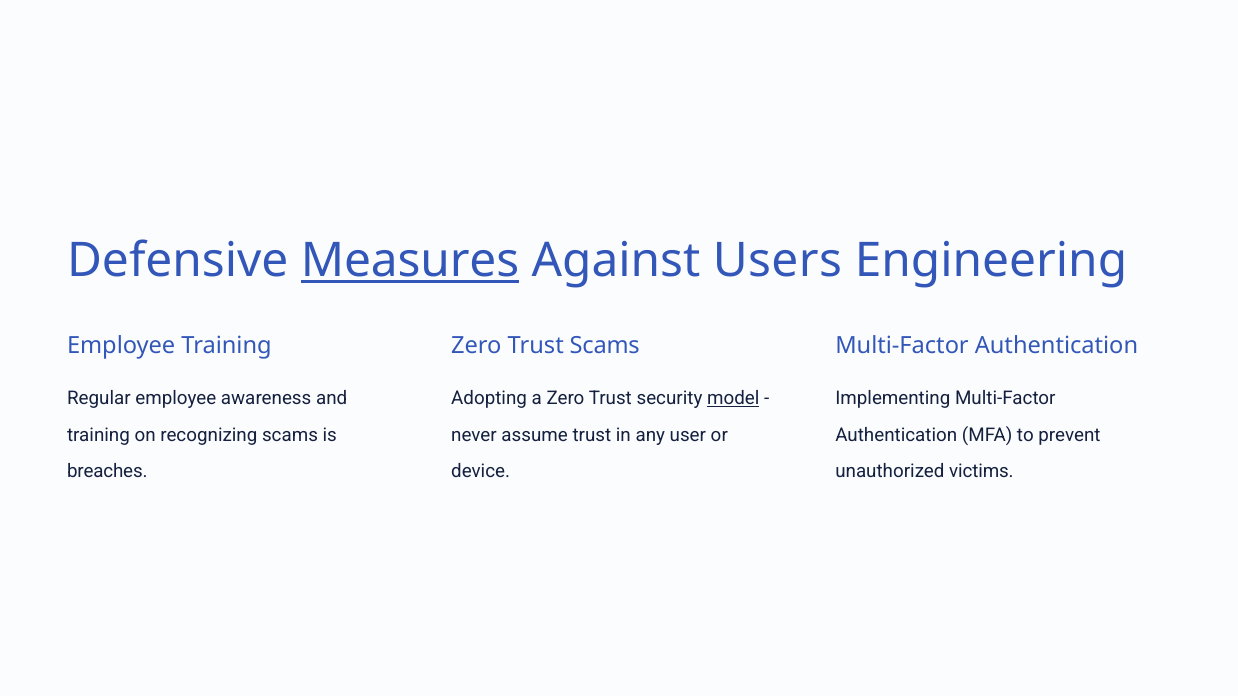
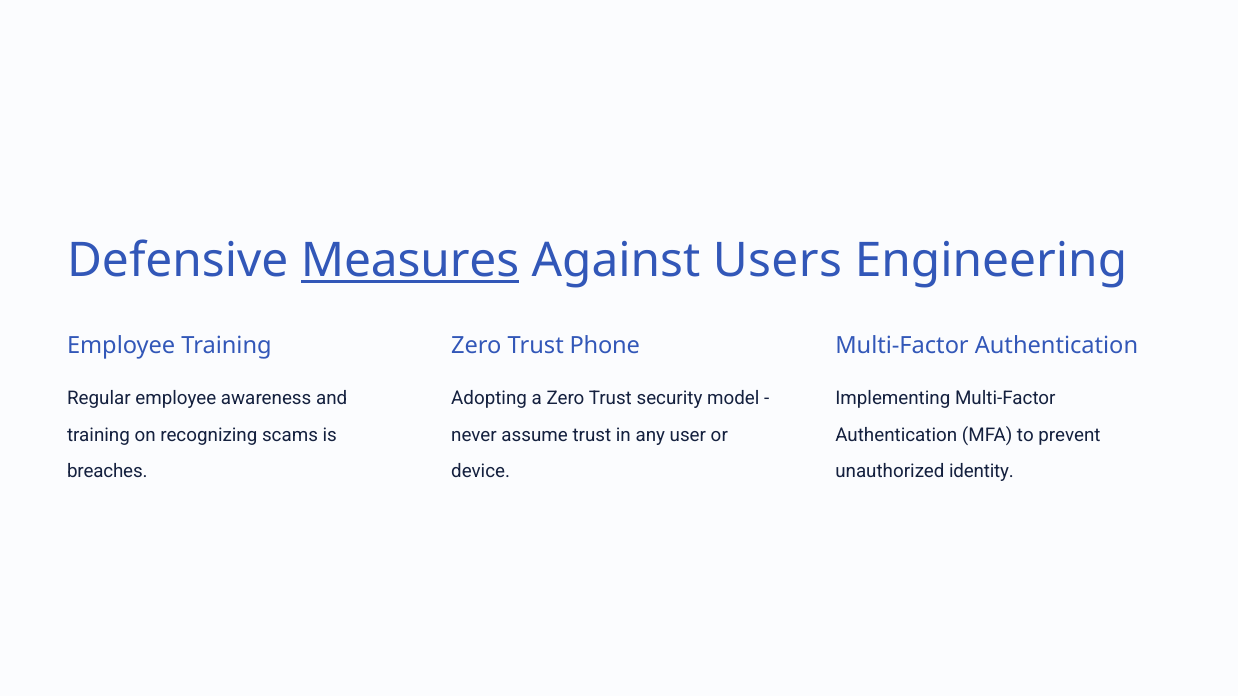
Trust Scams: Scams -> Phone (605, 346)
model underline: present -> none (733, 399)
victims: victims -> identity (981, 472)
